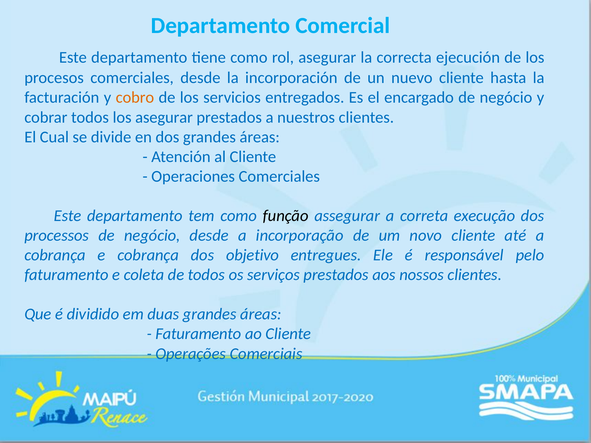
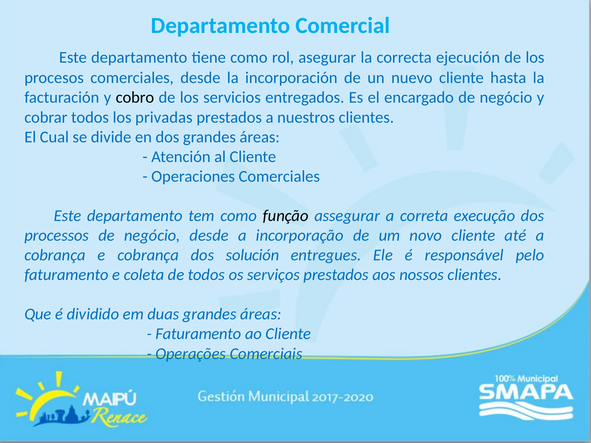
cobro colour: orange -> black (135, 98)
los asegurar: asegurar -> privadas (164, 117)
objetivo: objetivo -> solución (253, 255)
